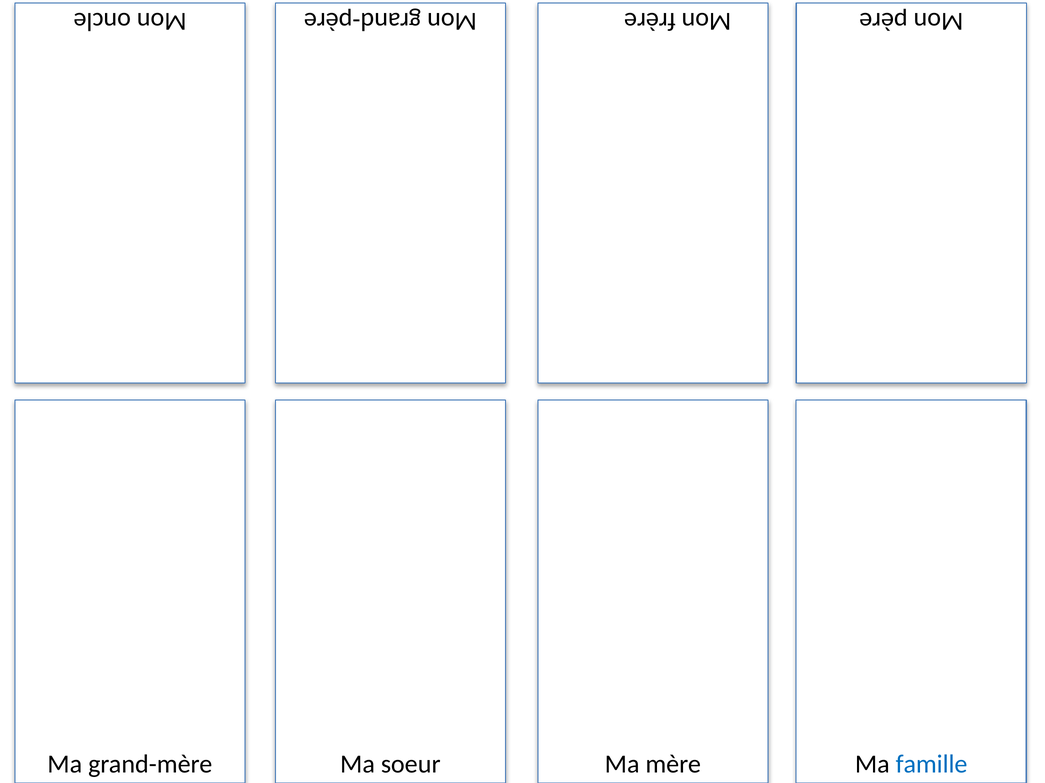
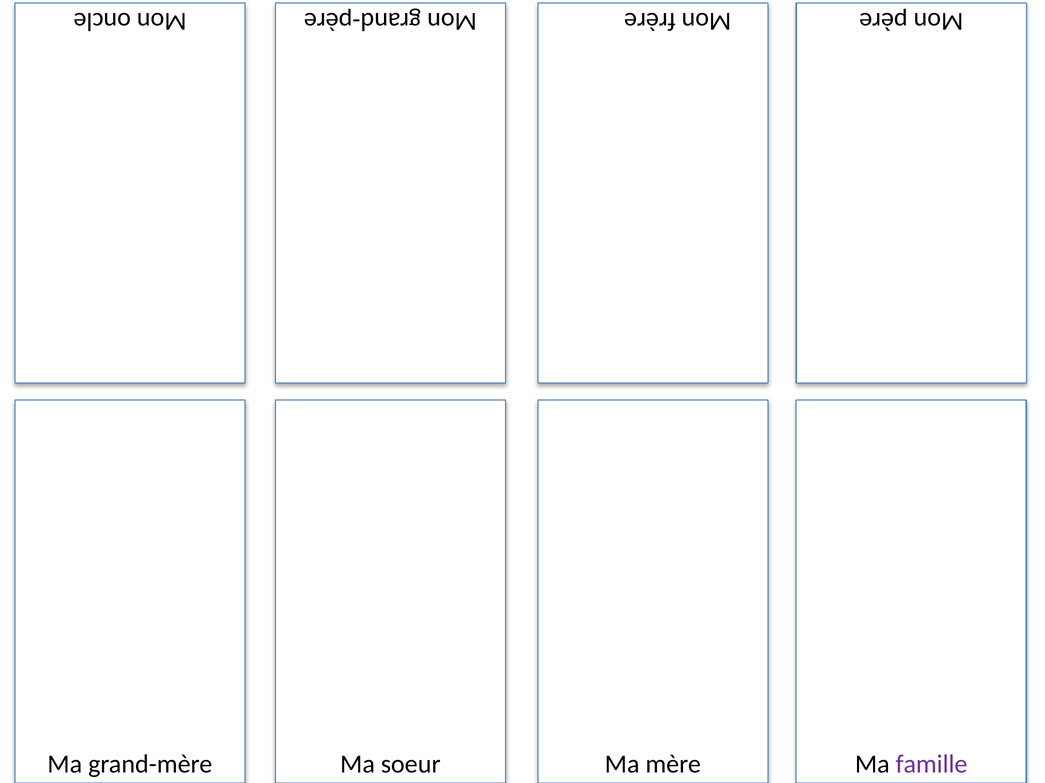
famille colour: blue -> purple (932, 765)
